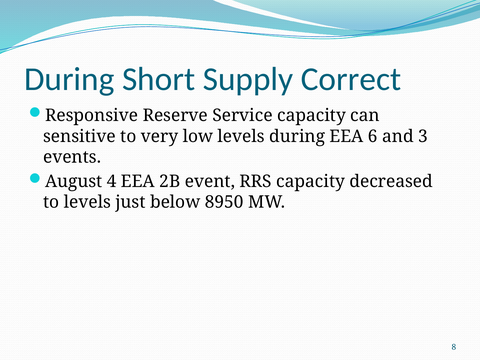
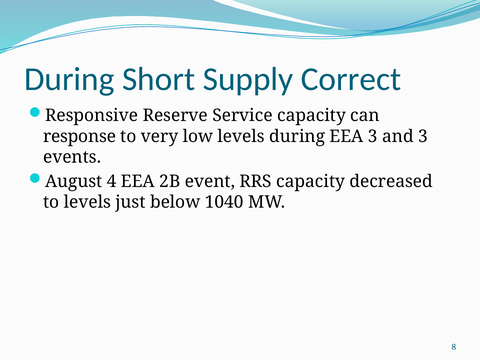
sensitive: sensitive -> response (80, 136)
EEA 6: 6 -> 3 (373, 136)
8950: 8950 -> 1040 (224, 202)
